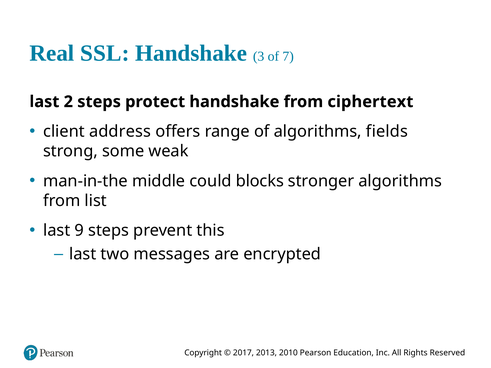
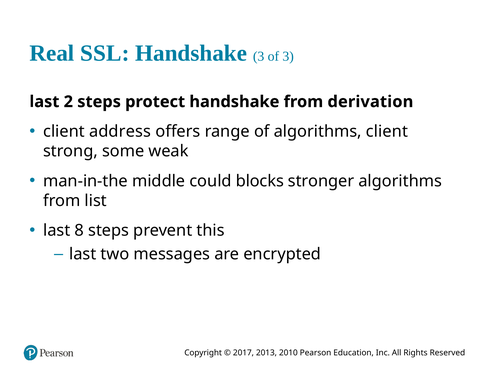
of 7: 7 -> 3 (288, 56)
ciphertext: ciphertext -> derivation (370, 102)
algorithms fields: fields -> client (387, 132)
9: 9 -> 8 (79, 231)
